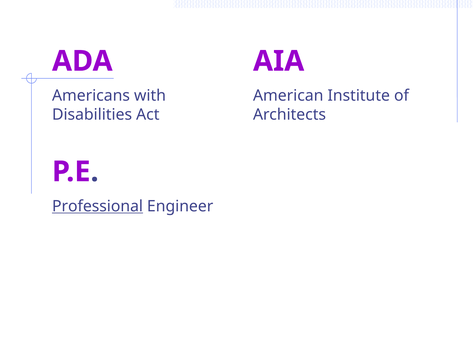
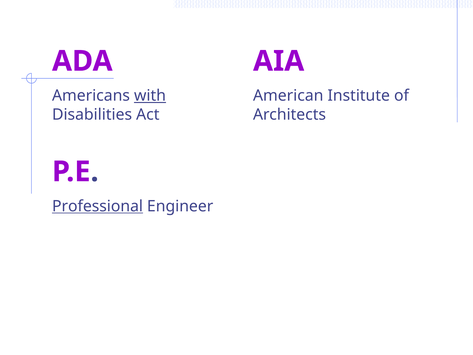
with underline: none -> present (150, 96)
